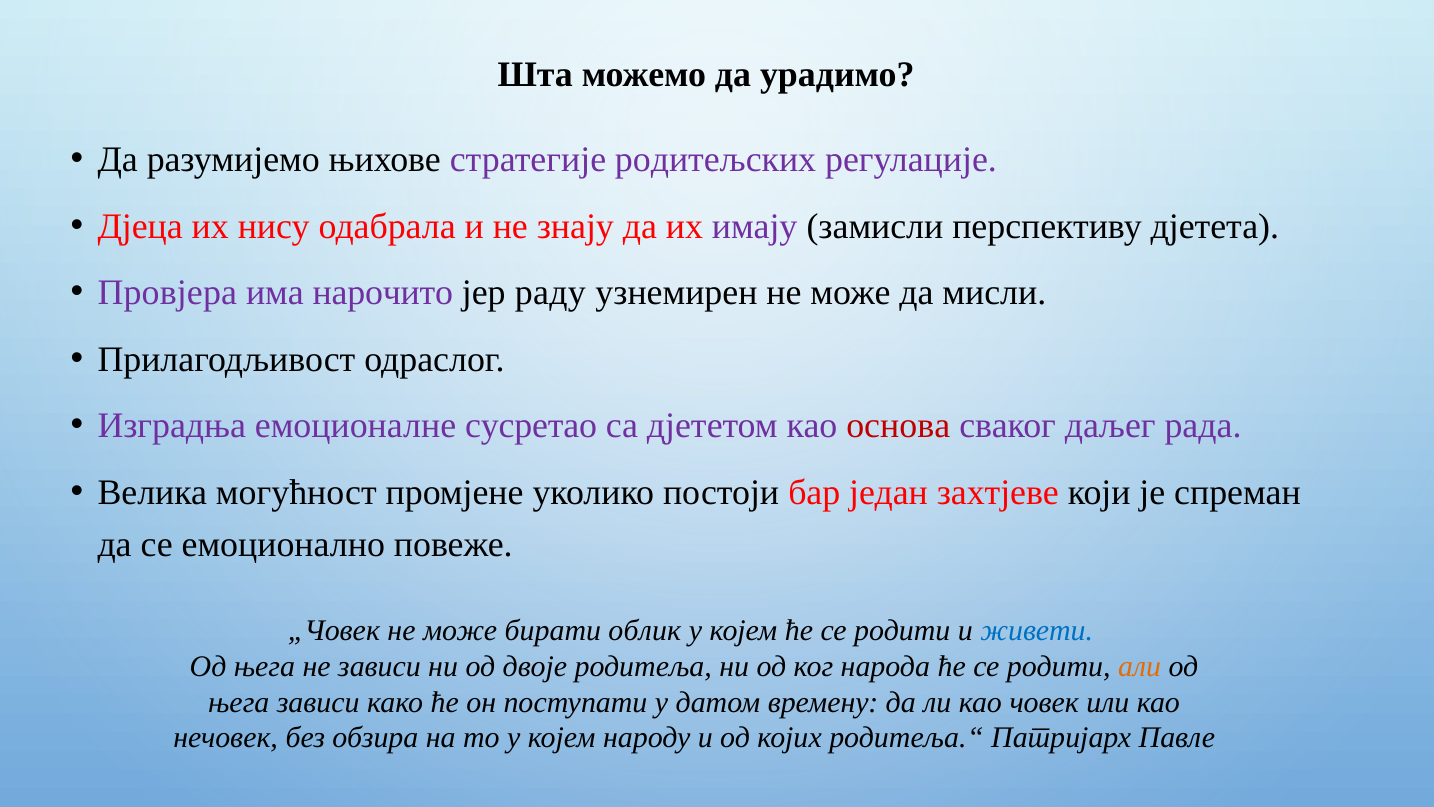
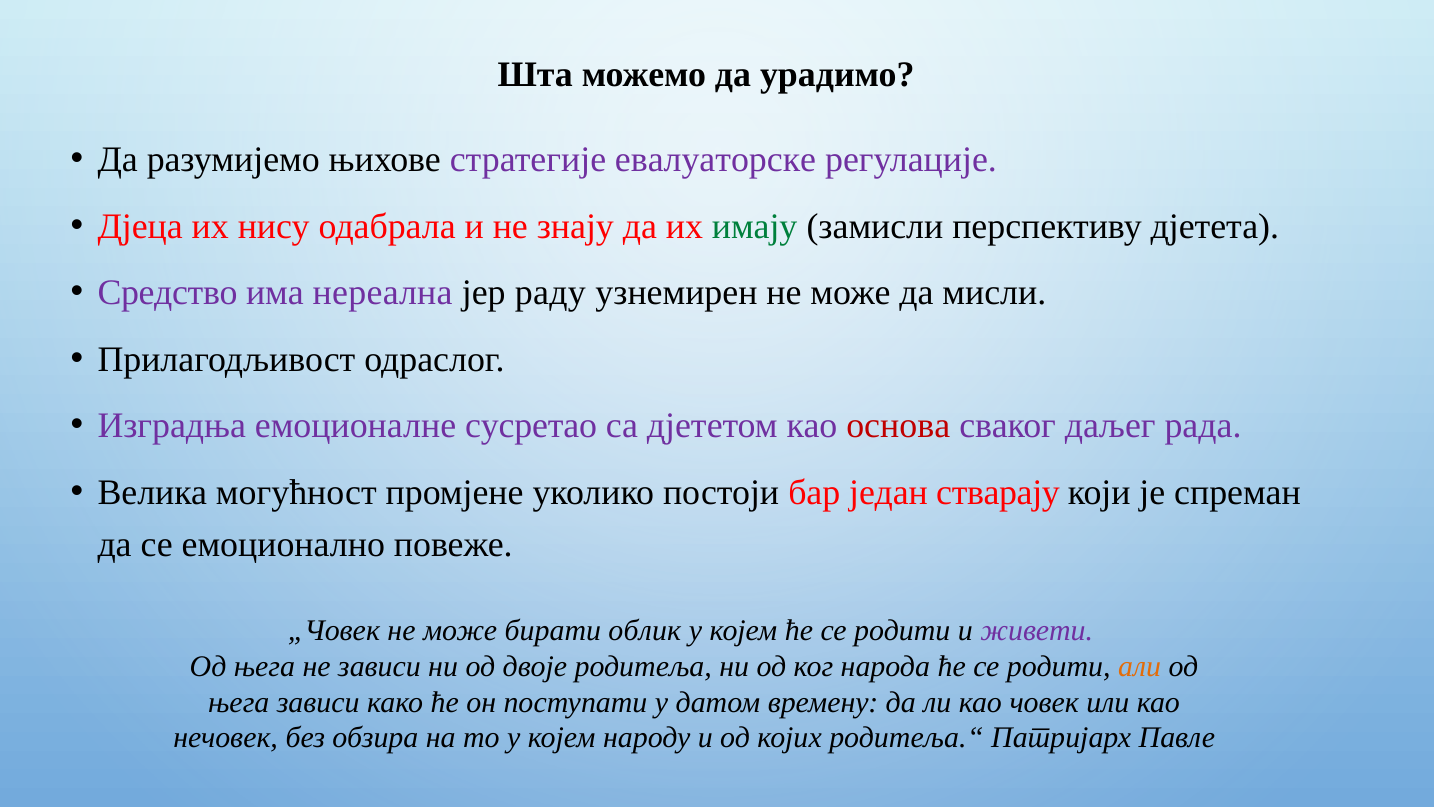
родитељских: родитељских -> евалуаторске (716, 160)
имају colour: purple -> green (755, 226)
Провјера: Провјера -> Средство (168, 293)
нарочито: нарочито -> нереална (383, 293)
захтјеве: захтјеве -> стварају (998, 492)
живети colour: blue -> purple (1037, 630)
